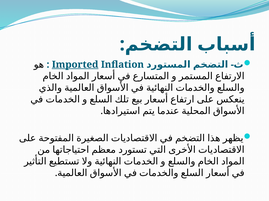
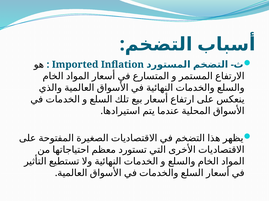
Imported underline: present -> none (75, 65)
